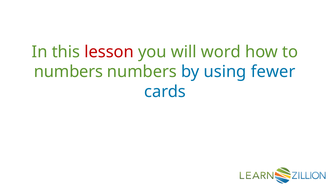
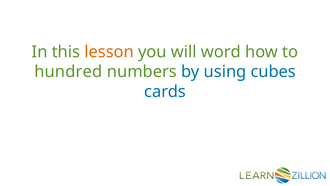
lesson colour: red -> orange (109, 52)
numbers: numbers -> hundred (68, 72)
fewer: fewer -> cubes (273, 72)
